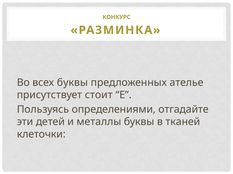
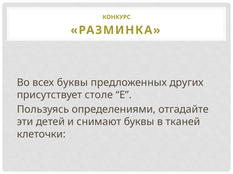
ателье: ателье -> других (187, 83)
стоит: стоит -> столе (99, 95)
металлы: металлы -> снимают (99, 122)
